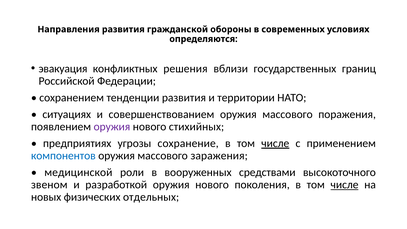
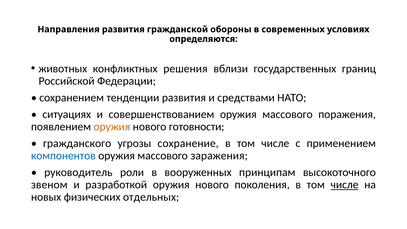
эвакуация: эвакуация -> животных (63, 69)
территории: территории -> средствами (246, 98)
оружия colour: purple -> orange (112, 127)
стихийных: стихийных -> готовности (197, 127)
предприятиях: предприятиях -> гражданского (77, 143)
числе underline: present -> none (275, 143)
медицинской: медицинской -> руководитель (78, 172)
средствами: средствами -> принципам (267, 172)
